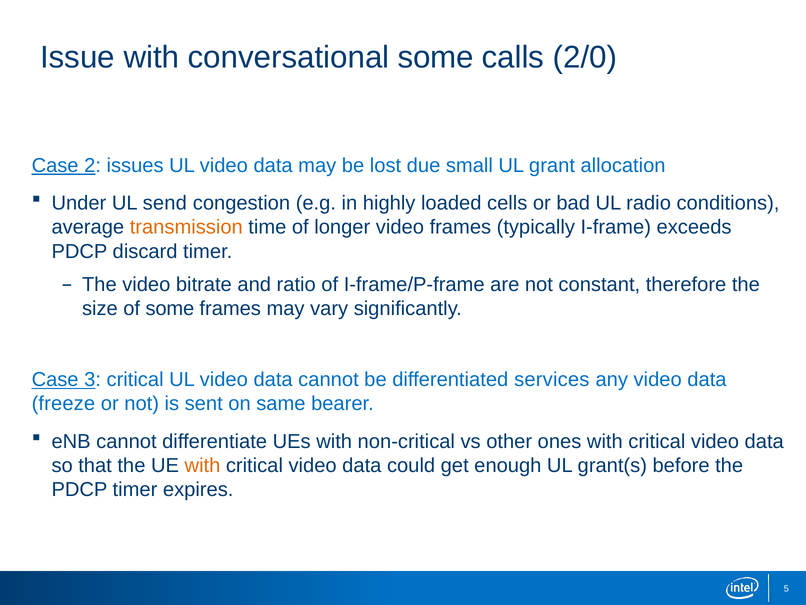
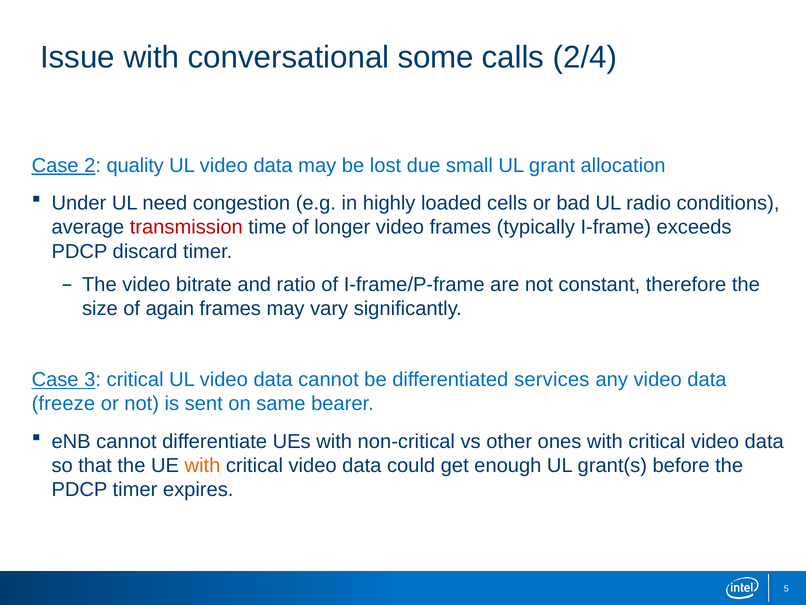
2/0: 2/0 -> 2/4 (585, 57)
issues: issues -> quality (135, 165)
send: send -> need (165, 203)
transmission colour: orange -> red (186, 227)
of some: some -> again (170, 309)
